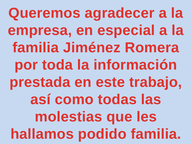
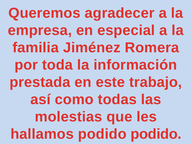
podido familia: familia -> podido (156, 134)
